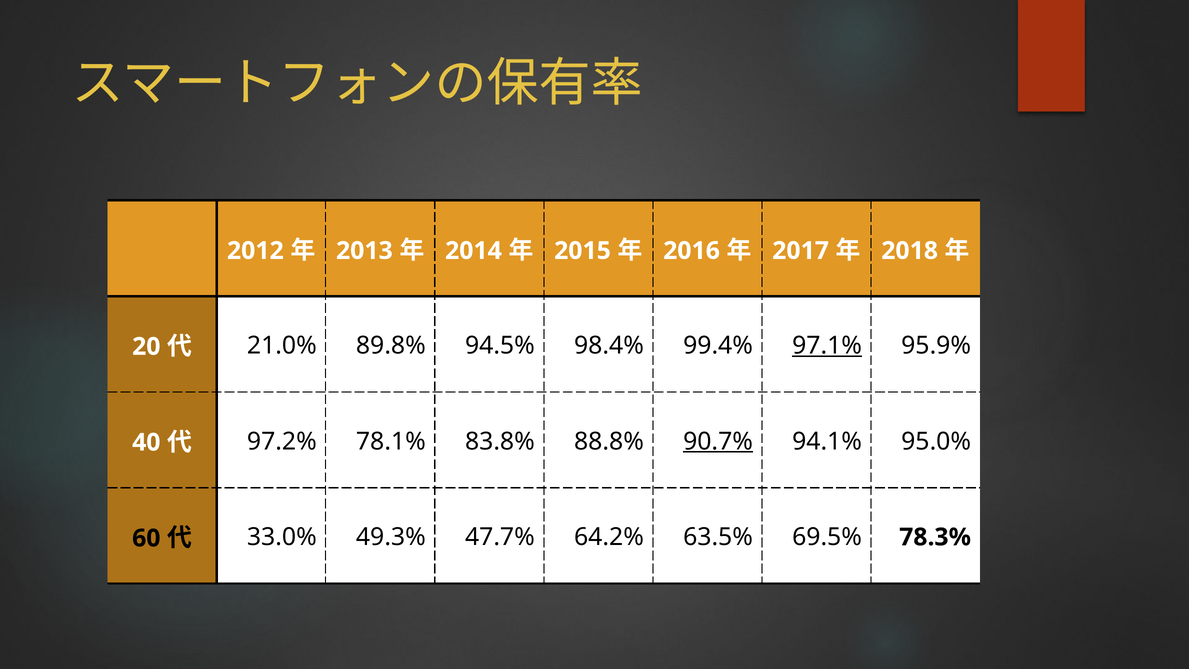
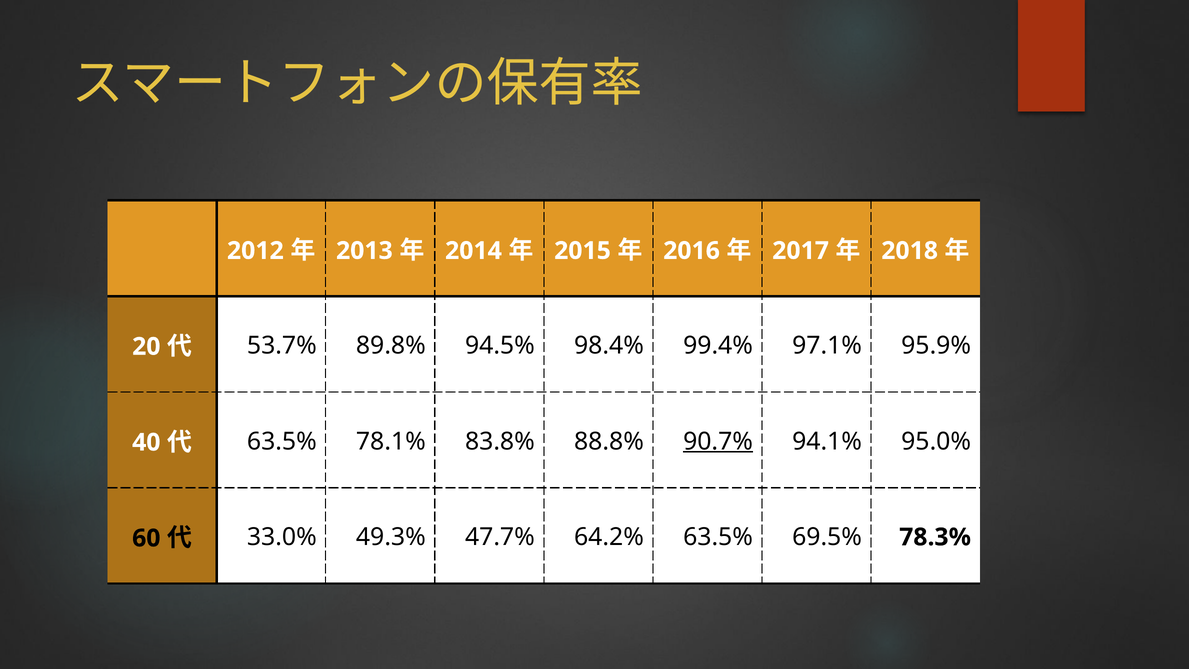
21.0%: 21.0% -> 53.7% (282, 345)
97.1% underline: present -> none (827, 345)
97.2%: 97.2% -> 63.5% (282, 441)
